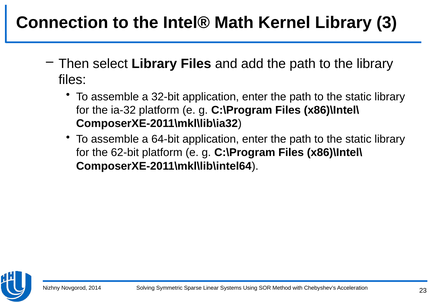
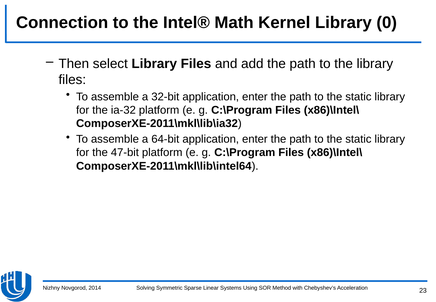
3: 3 -> 0 (387, 23)
62-bit: 62-bit -> 47-bit (125, 153)
